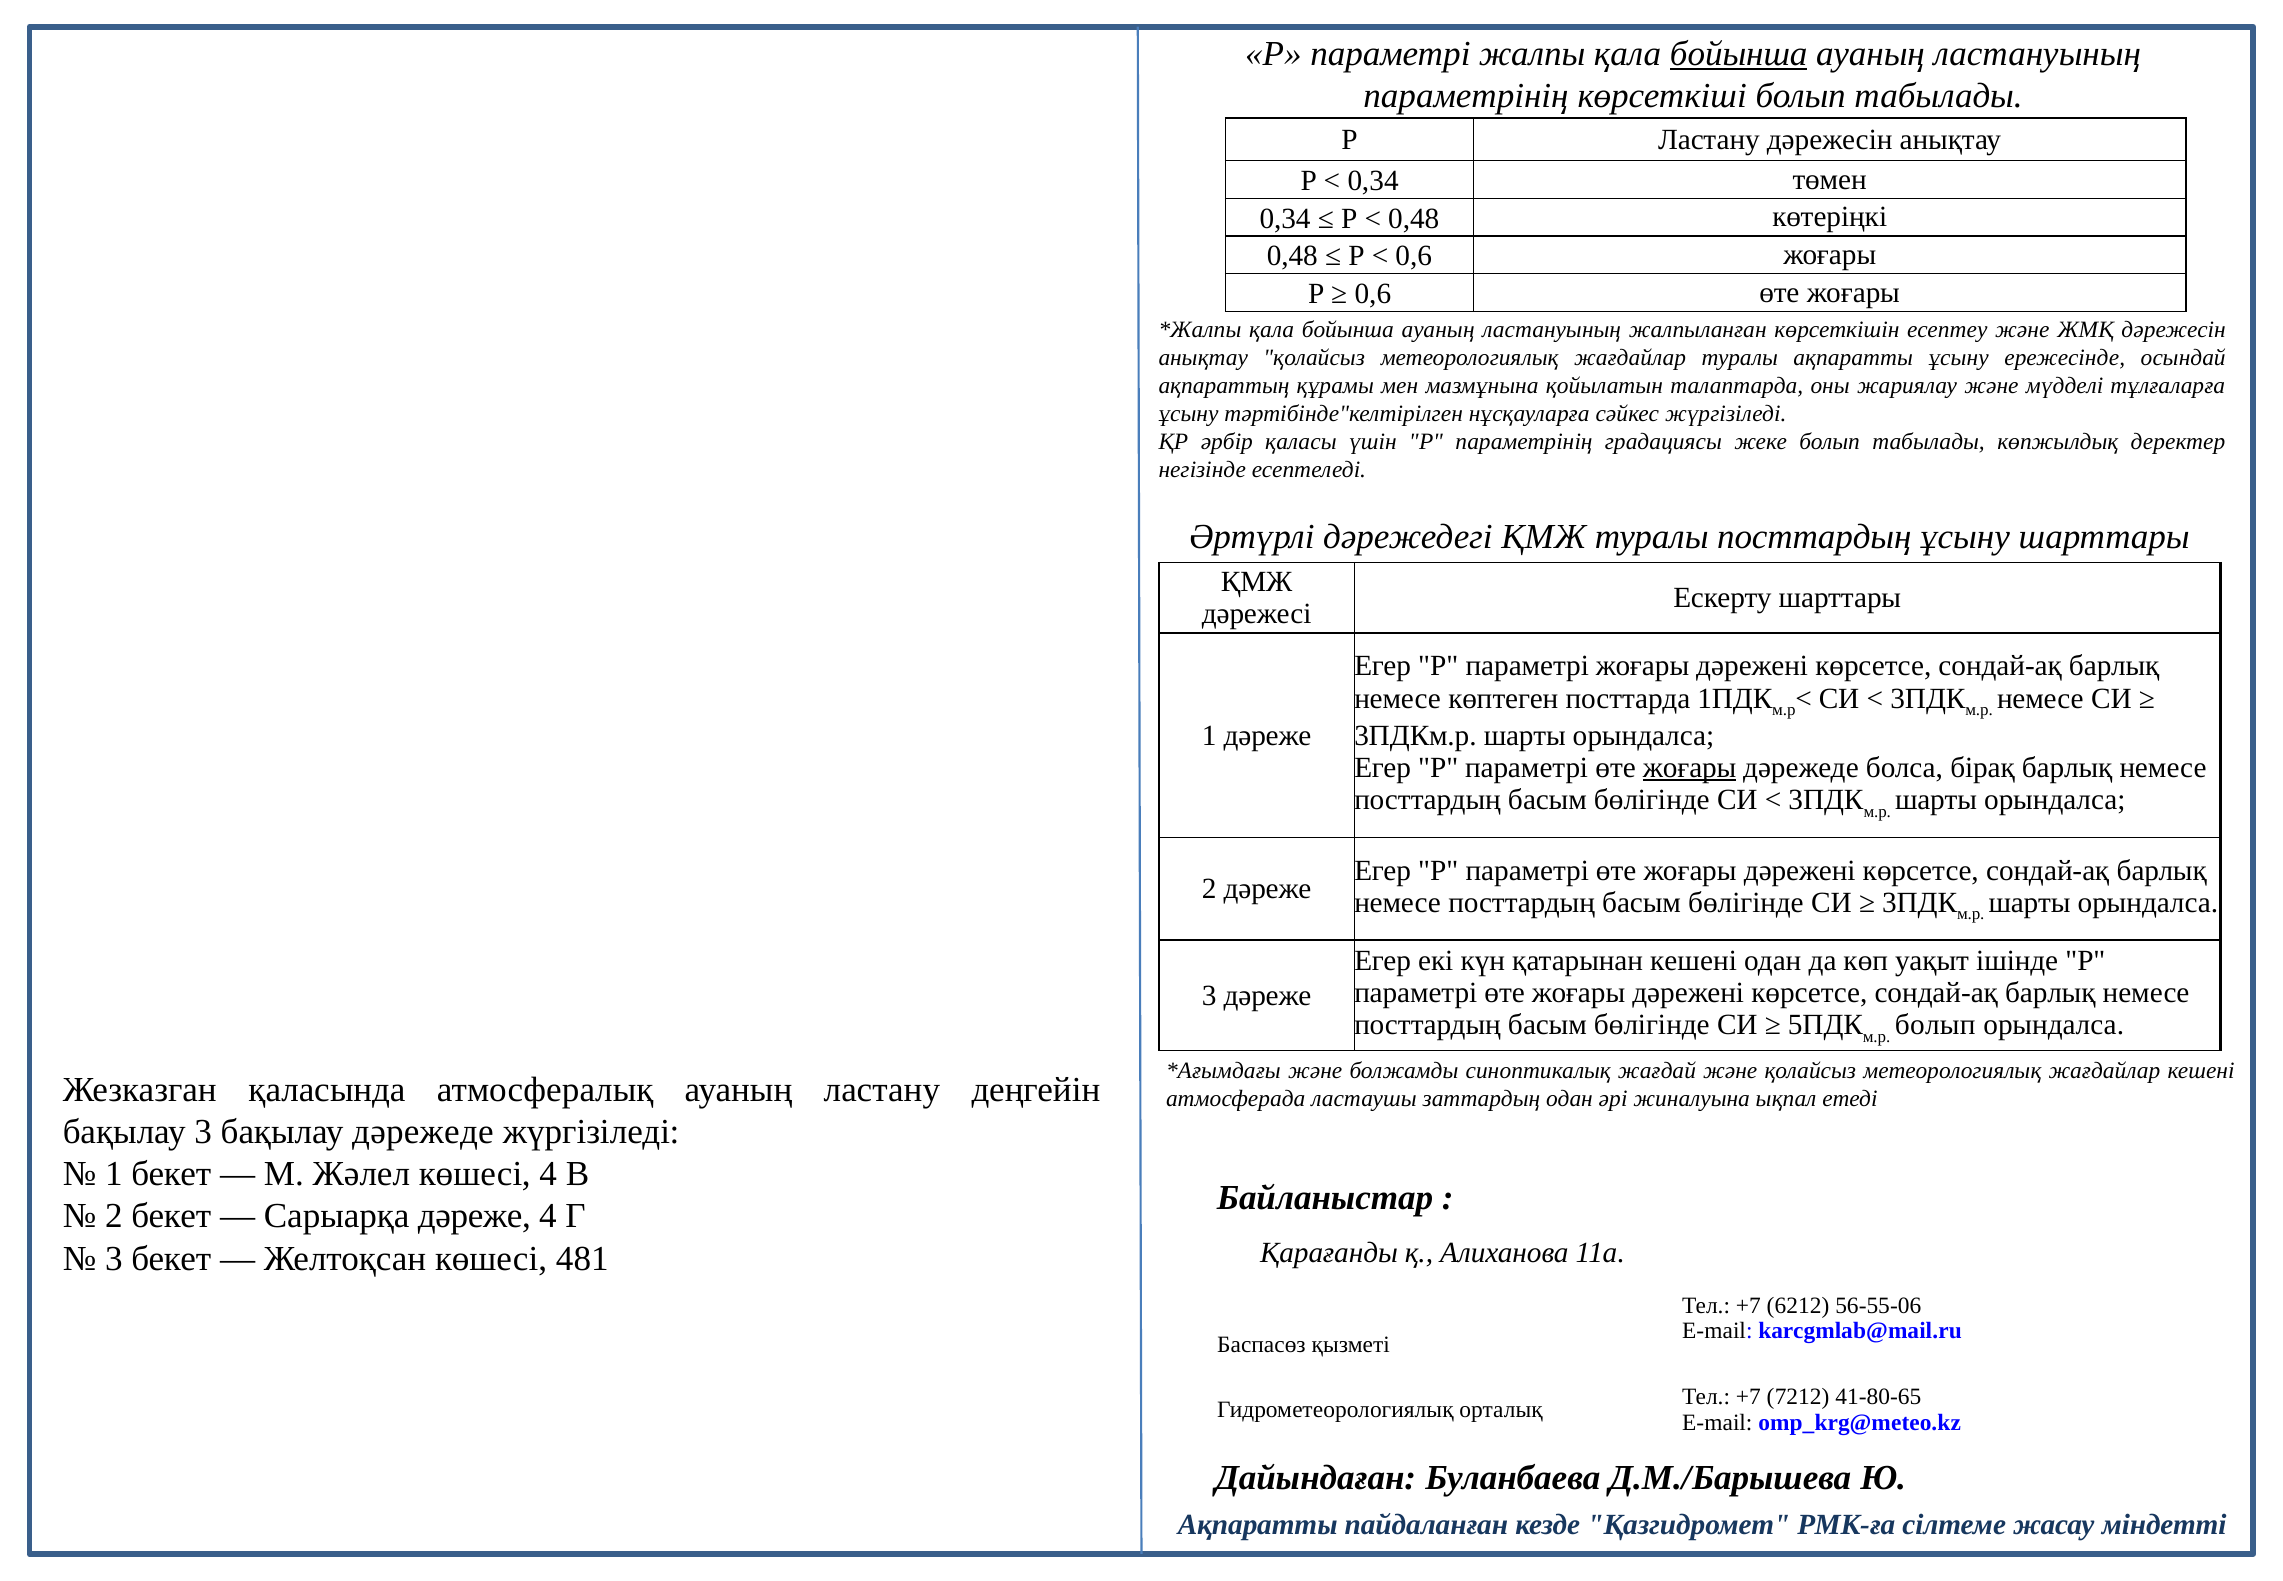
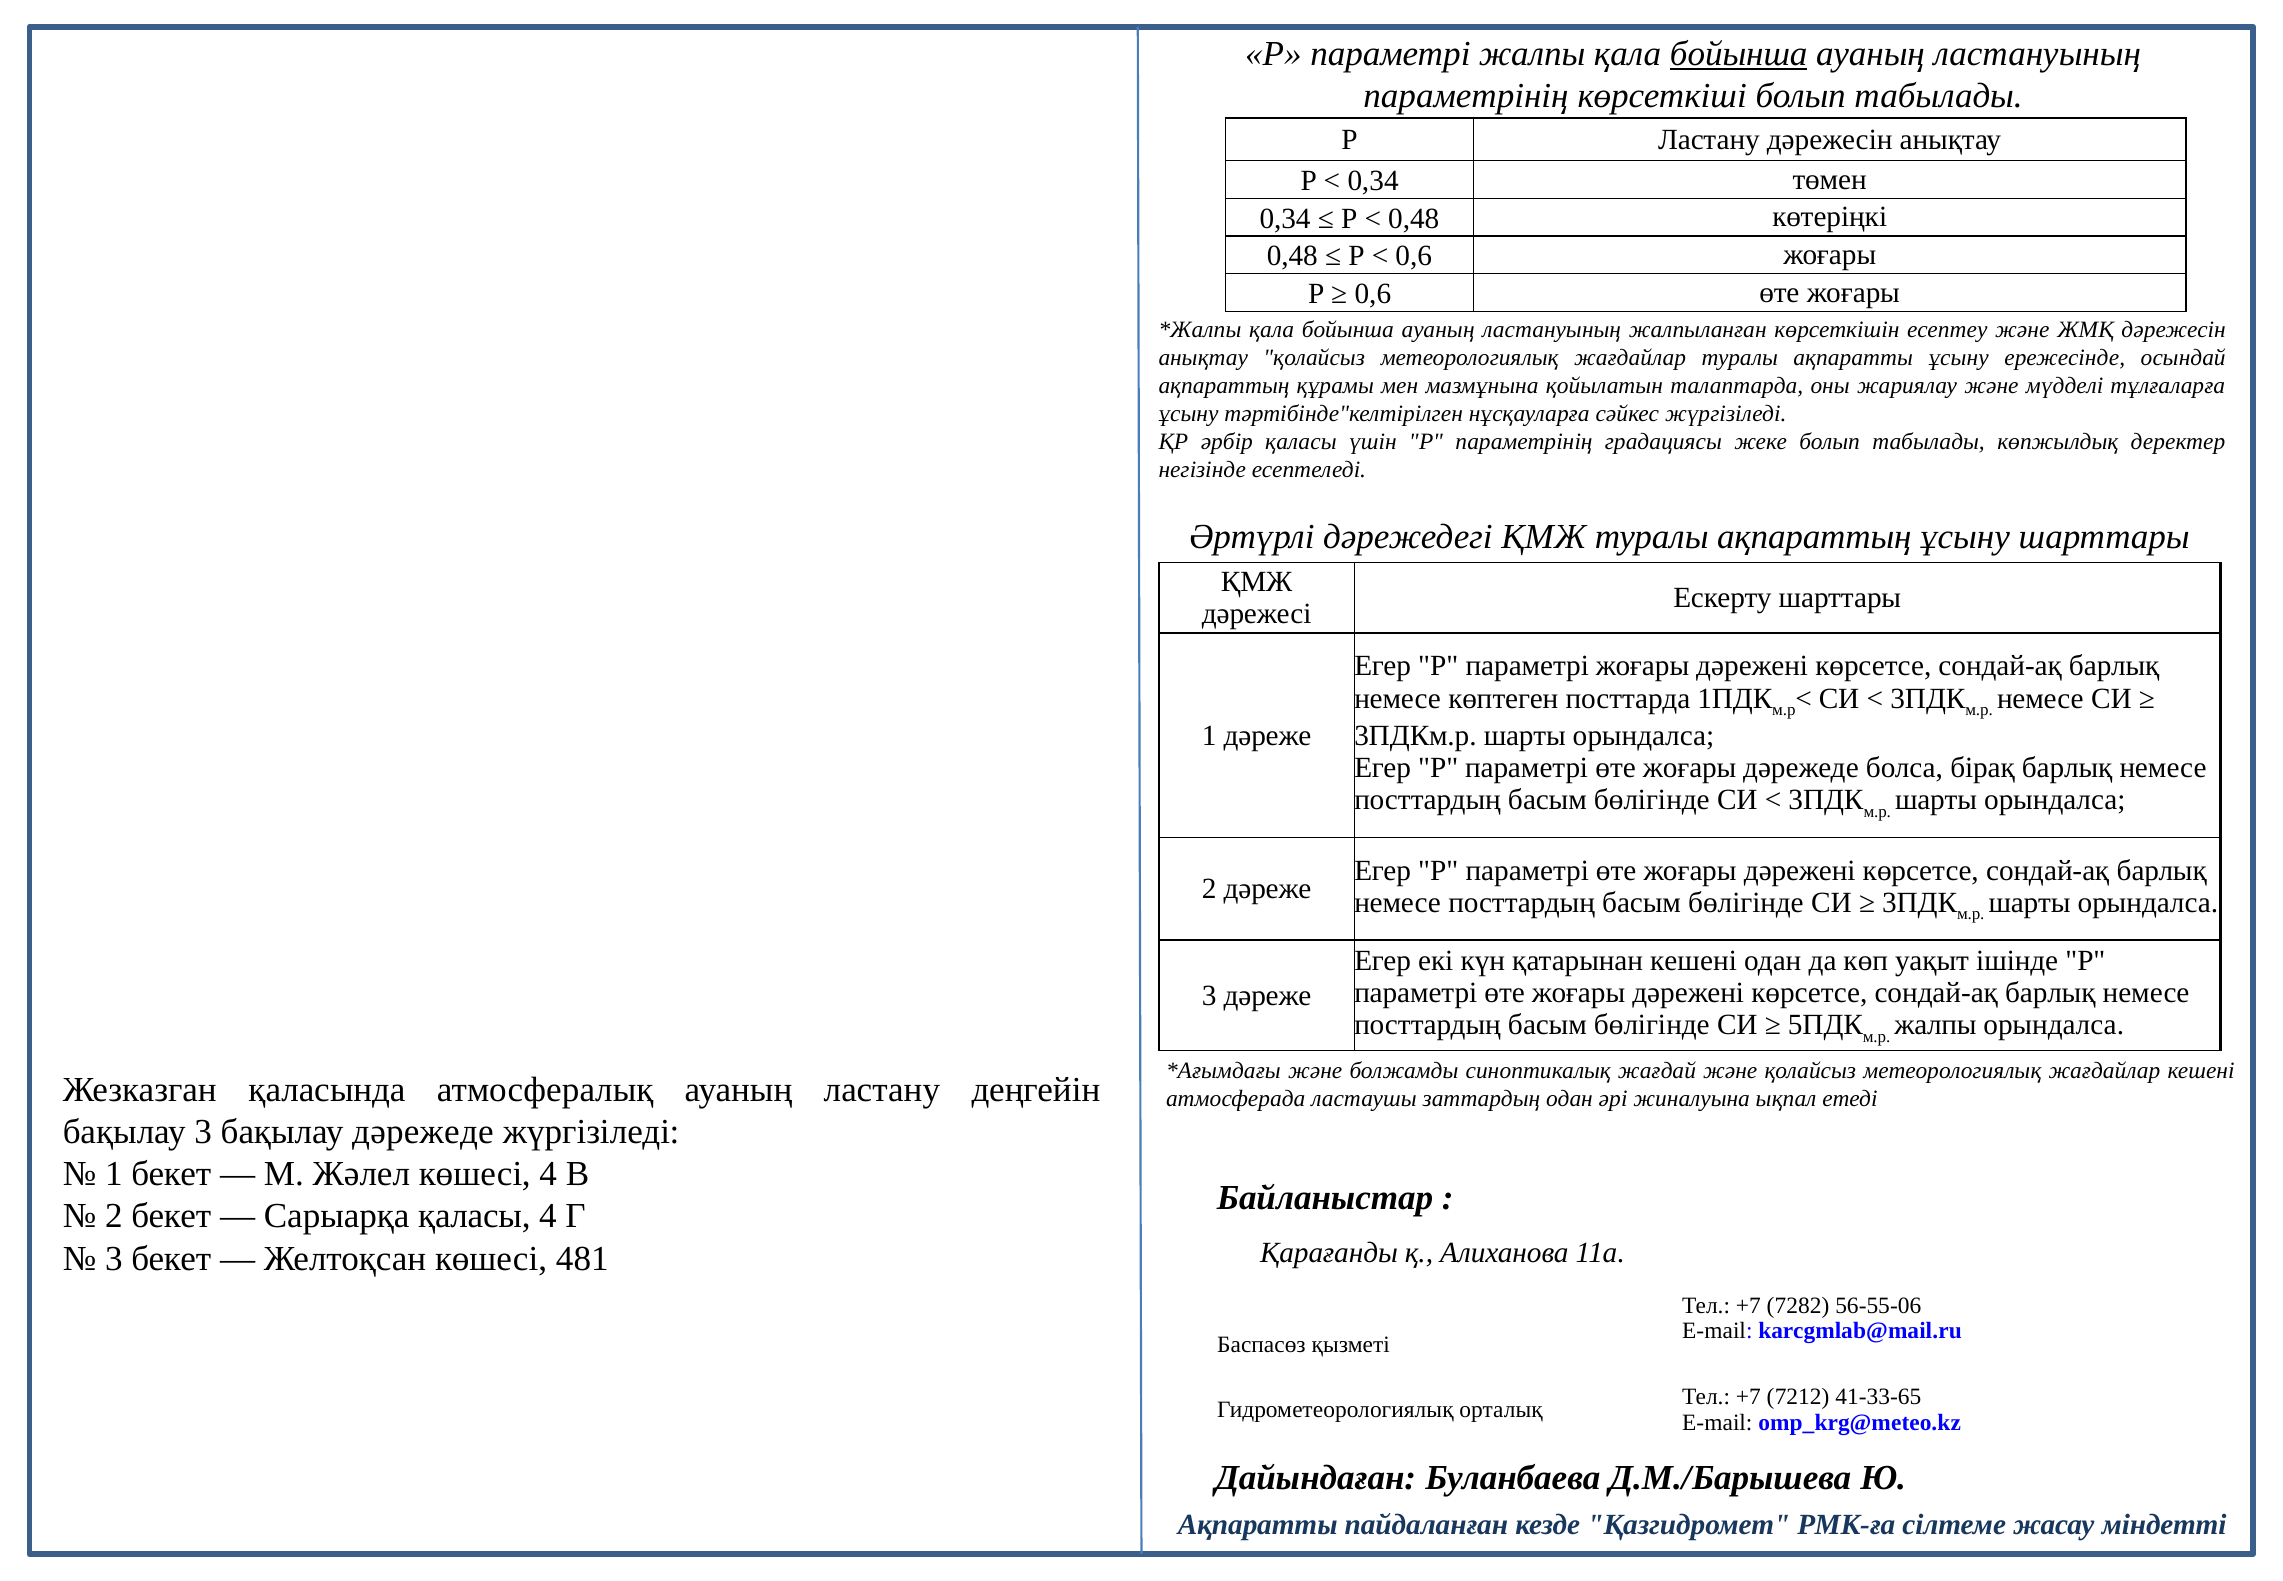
туралы посттардың: посттардың -> ақпараттың (1814, 536)
жоғары underline: present -> none (1690, 767)
болып: болып -> жалпы (1936, 1025)
Сарыарқа дәреже: дәреже -> қаласы (474, 1216)
6212: 6212 -> 7282 (1798, 1305)
41-80-65: 41-80-65 -> 41-33-65 (1878, 1396)
